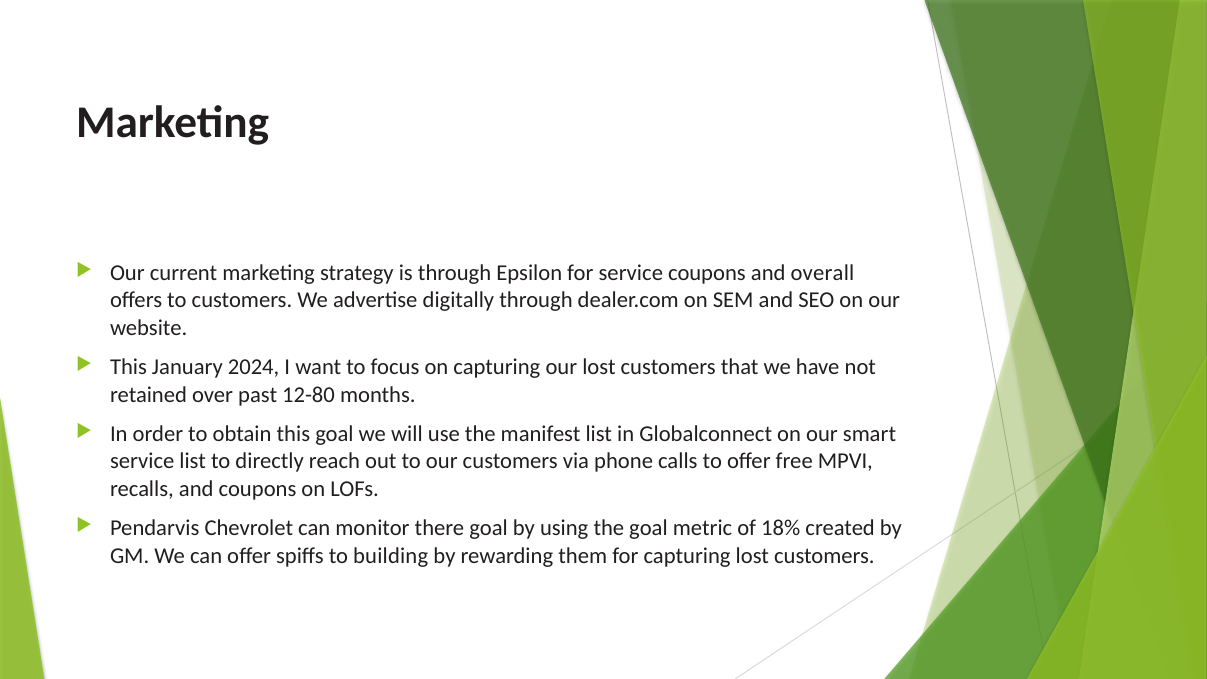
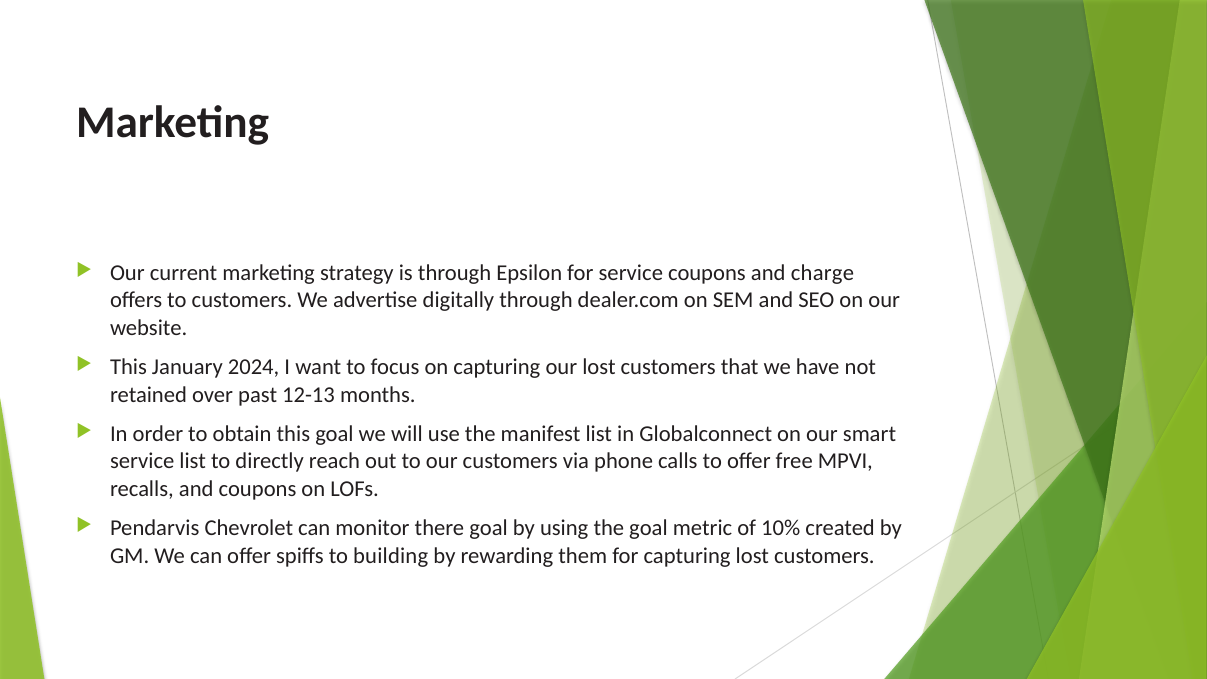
overall: overall -> charge (822, 273)
12-80: 12-80 -> 12-13 (309, 395)
18%: 18% -> 10% (781, 528)
